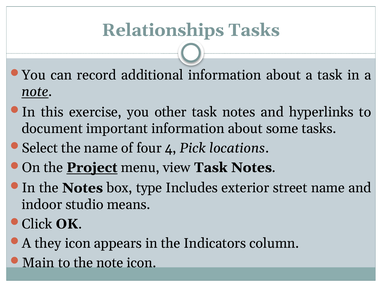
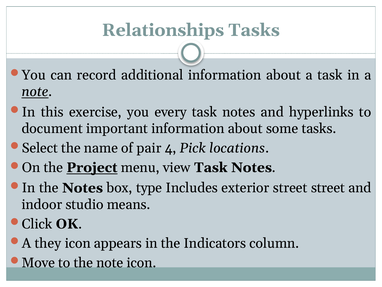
other: other -> every (171, 112)
four: four -> pair (149, 148)
street name: name -> street (328, 188)
Main: Main -> Move (38, 262)
